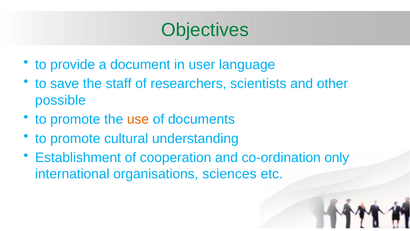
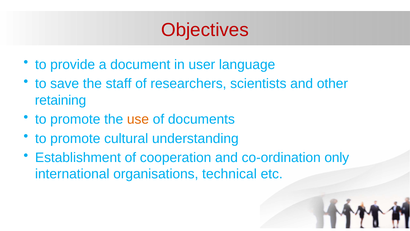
Objectives colour: green -> red (205, 30)
possible: possible -> retaining (61, 100)
sciences: sciences -> technical (229, 174)
